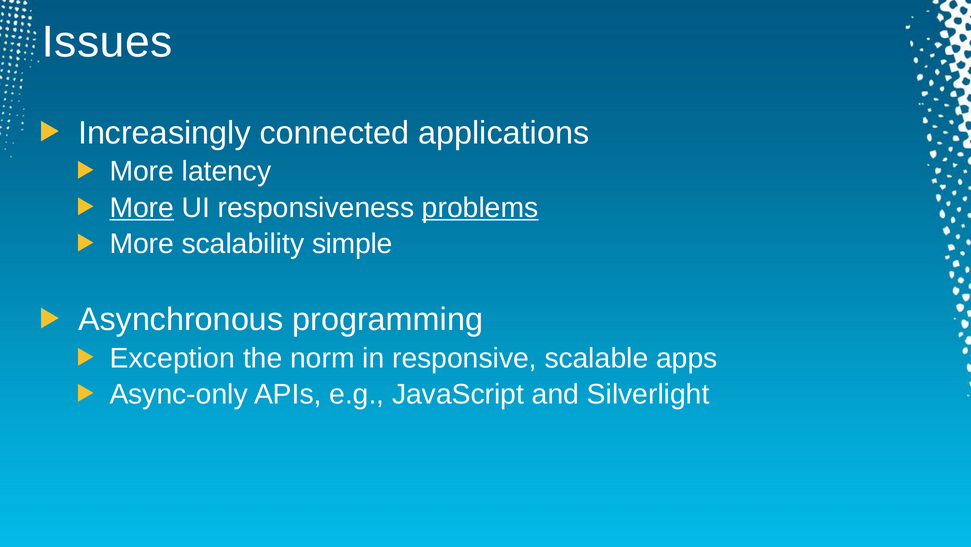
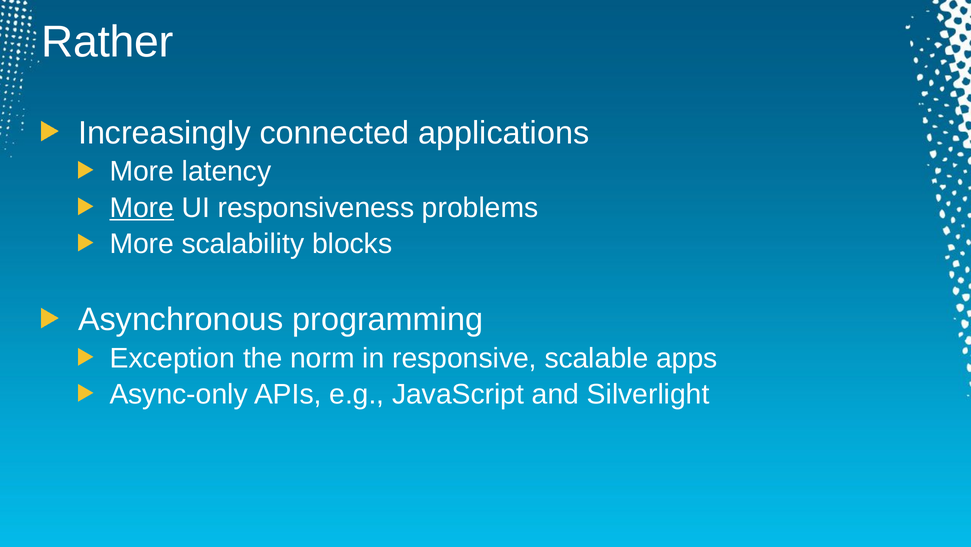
Issues: Issues -> Rather (107, 42)
problems underline: present -> none (480, 207)
simple: simple -> blocks (352, 244)
